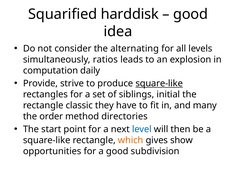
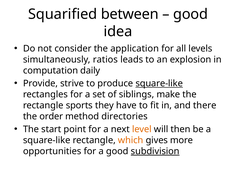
harddisk: harddisk -> between (130, 14)
alternating: alternating -> application (135, 49)
initial: initial -> make (168, 94)
classic: classic -> sports (79, 105)
many: many -> there (205, 105)
level colour: blue -> orange (142, 129)
show: show -> more (181, 140)
subdivision underline: none -> present (155, 151)
